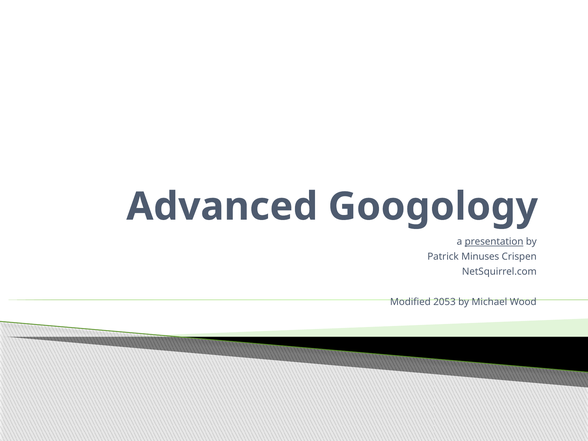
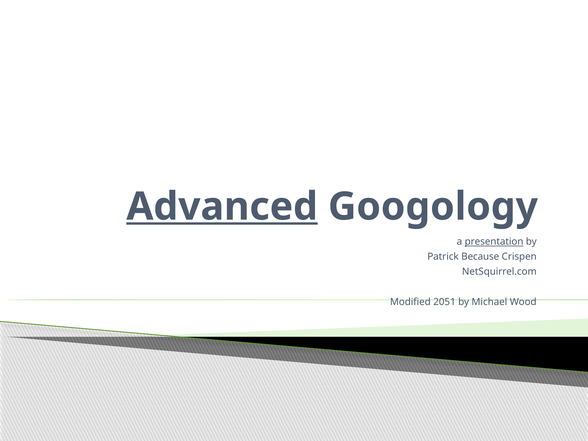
Advanced underline: none -> present (222, 207)
Minuses: Minuses -> Because (480, 257)
2053: 2053 -> 2051 (444, 302)
